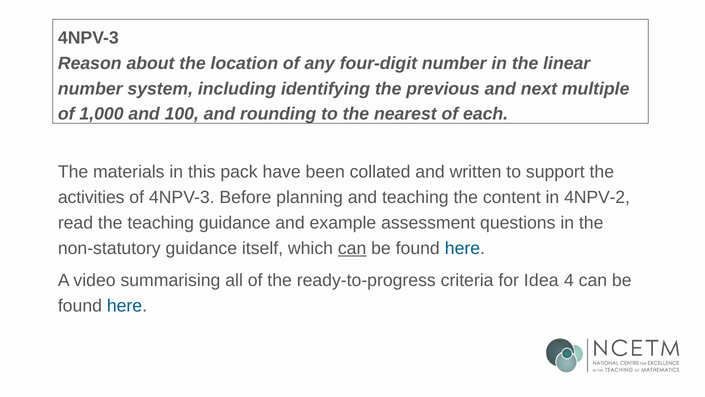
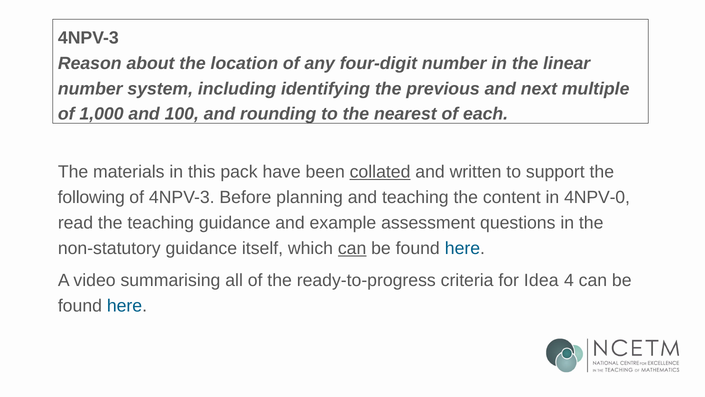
collated underline: none -> present (380, 172)
activities: activities -> following (91, 197)
4NPV-2: 4NPV-2 -> 4NPV-0 (597, 197)
